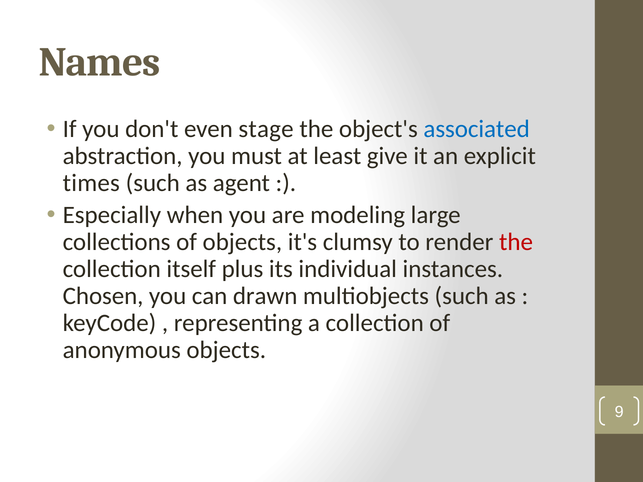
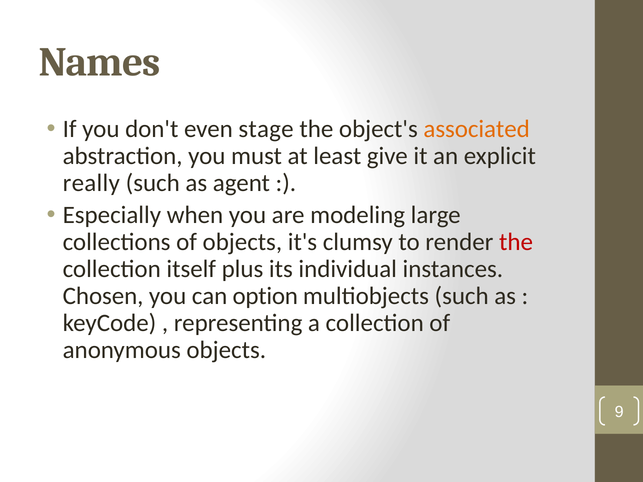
associated colour: blue -> orange (477, 129)
times: times -> really (91, 183)
drawn: drawn -> option (265, 296)
